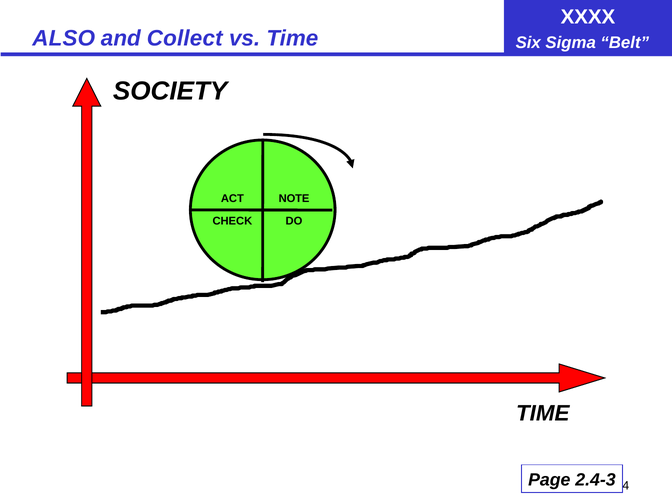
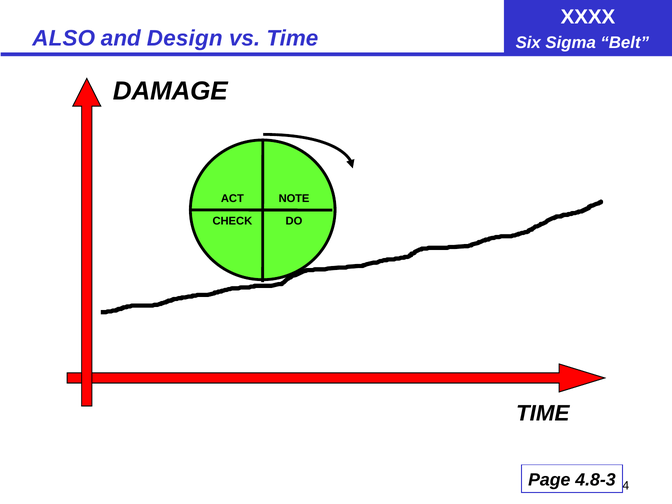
Collect: Collect -> Design (185, 38)
SOCIETY: SOCIETY -> DAMAGE (170, 91)
2.4-3: 2.4-3 -> 4.8-3 (595, 480)
